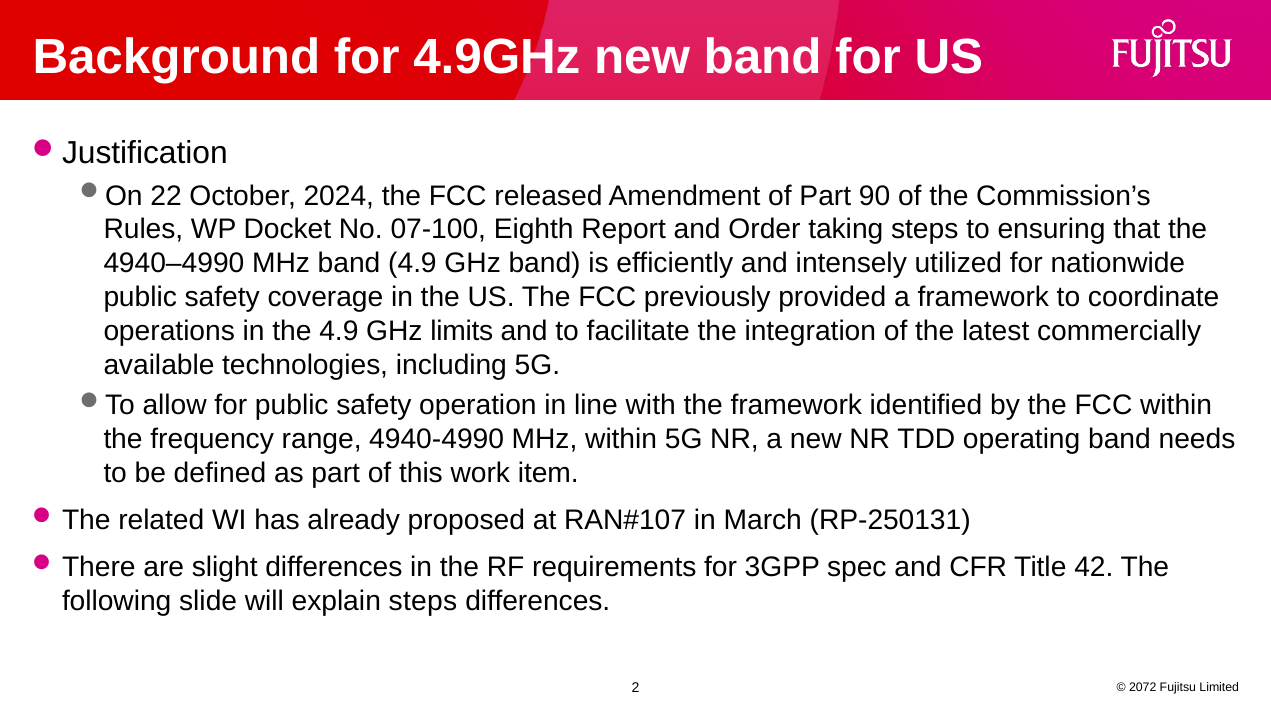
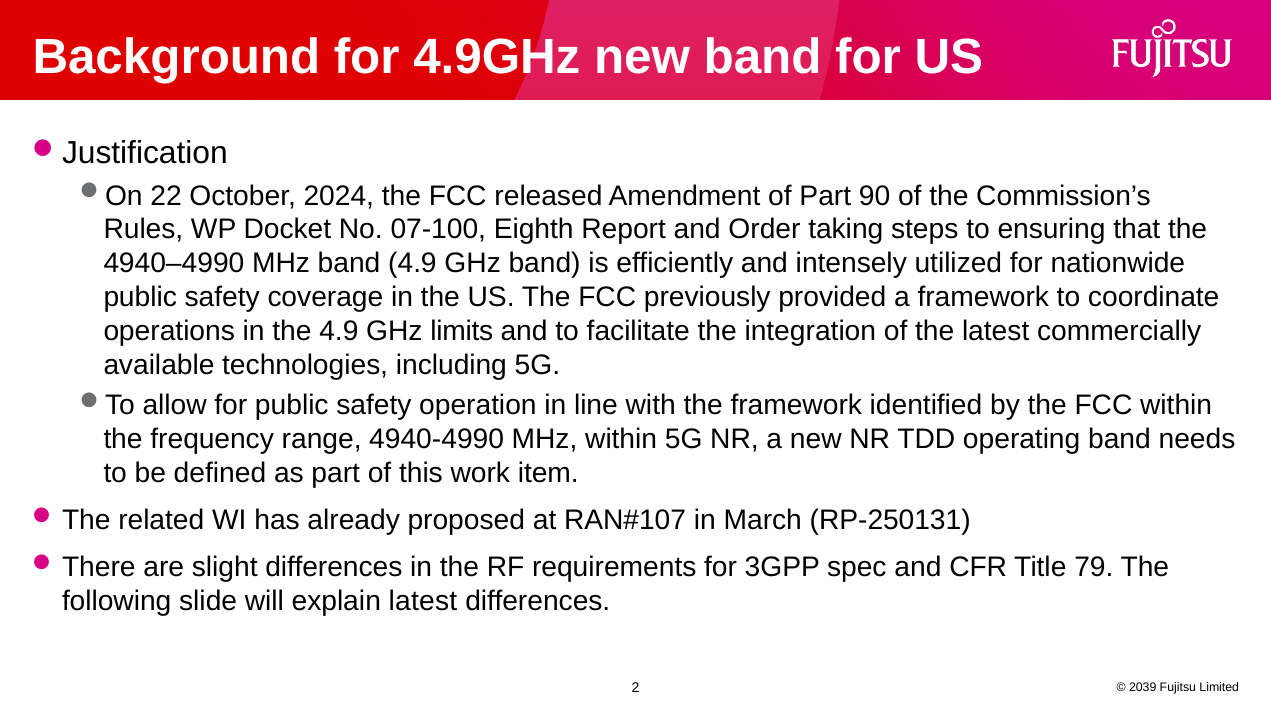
42: 42 -> 79 (1094, 568)
explain steps: steps -> latest (423, 602)
2072: 2072 -> 2039 (1143, 688)
